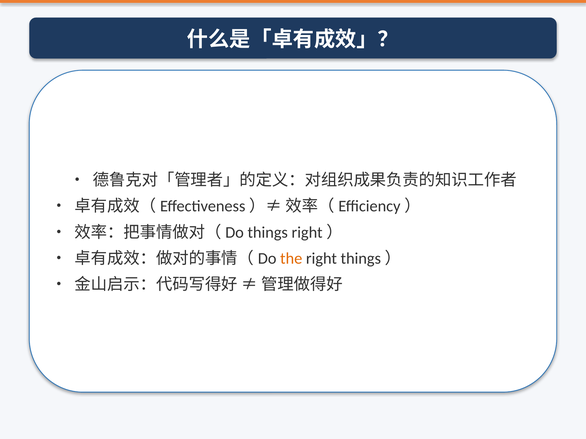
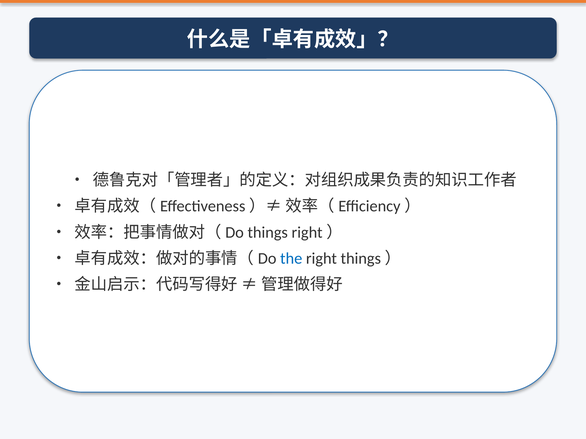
the colour: orange -> blue (291, 259)
